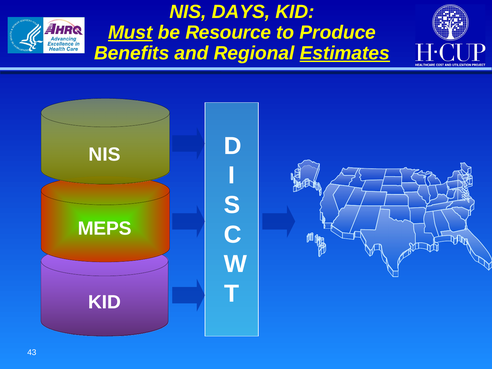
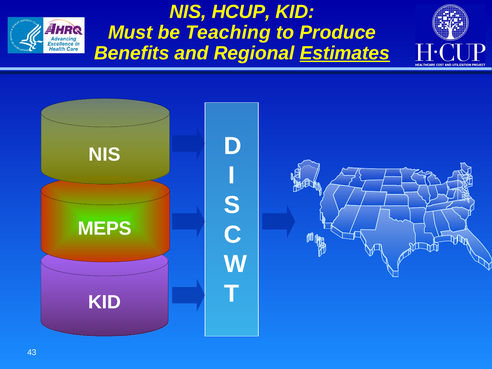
DAYS: DAYS -> HCUP (241, 12)
Must underline: present -> none (130, 32)
Resource: Resource -> Teaching (228, 32)
